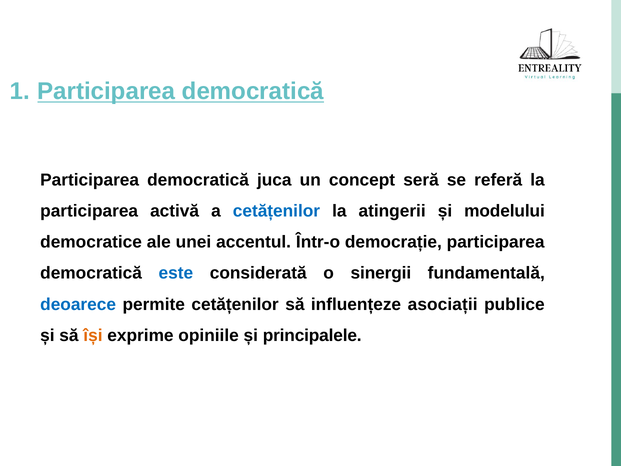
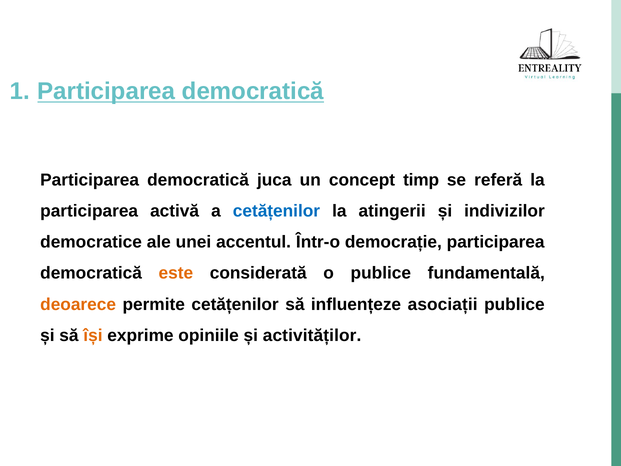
seră: seră -> timp (421, 180)
modelului: modelului -> indivizilor (504, 211)
este colour: blue -> orange (176, 273)
o sinergii: sinergii -> publice (381, 273)
deoarece colour: blue -> orange (78, 304)
principalele: principalele -> activităților (312, 335)
